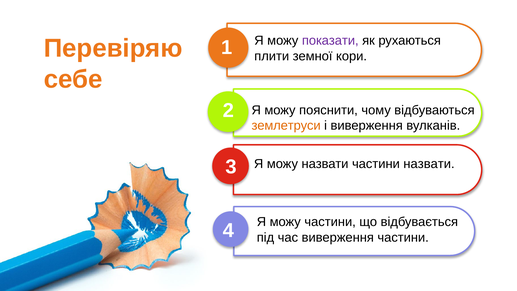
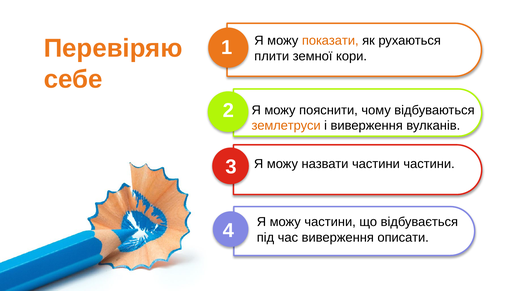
показати colour: purple -> orange (330, 41)
частини назвати: назвати -> частини (429, 164)
виверження частини: частини -> описати (403, 237)
